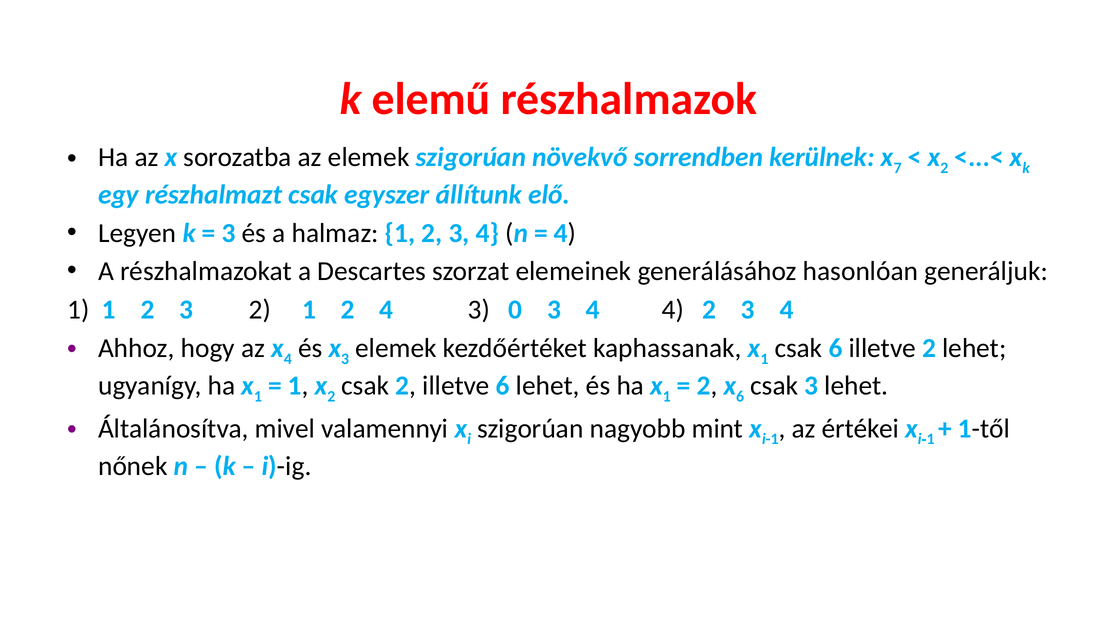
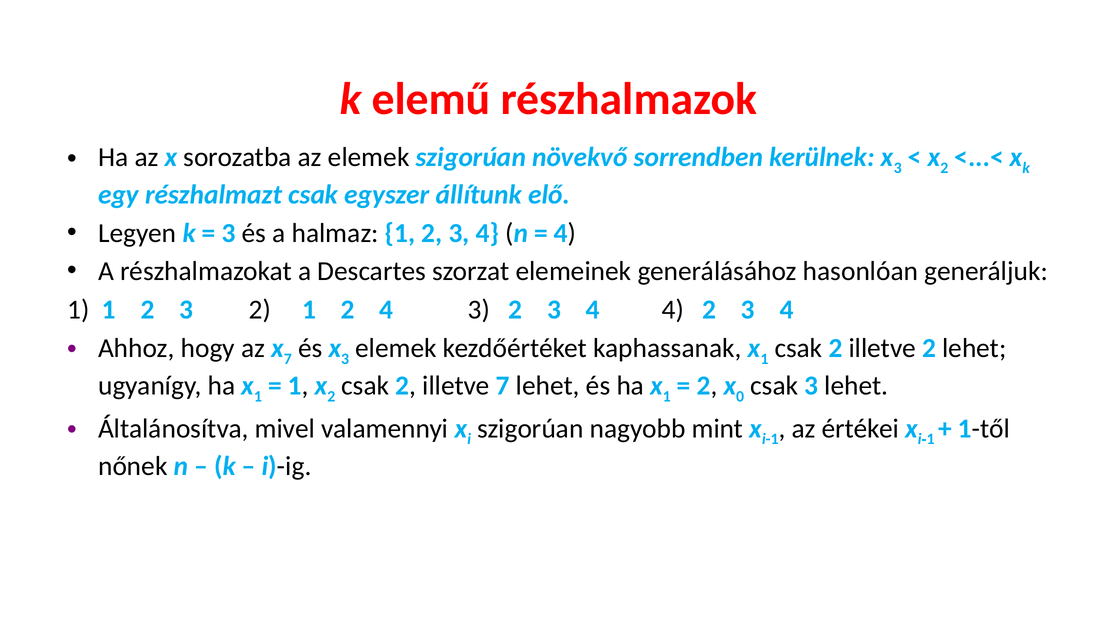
kerülnek x 7: 7 -> 3 (898, 168)
4 3 0: 0 -> 2 (515, 310)
x 4: 4 -> 7 (288, 359)
1 csak 6: 6 -> 2 (835, 348)
illetve 6: 6 -> 7 (503, 386)
x 6: 6 -> 0 (740, 396)
